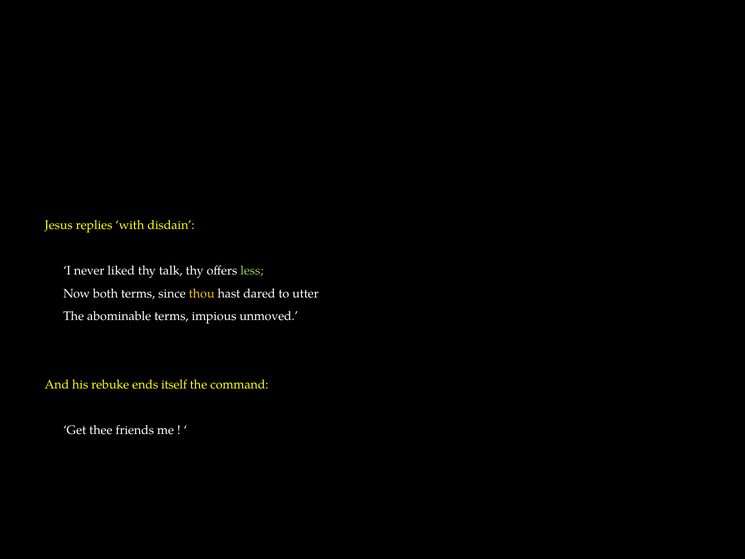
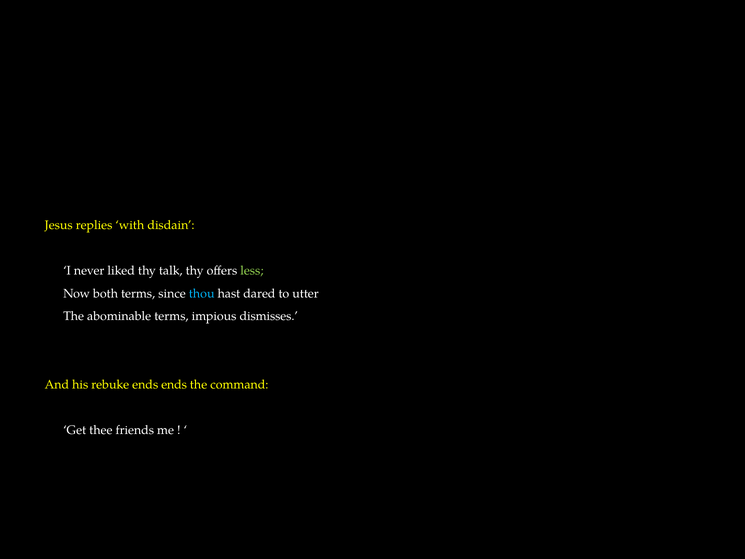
thou colour: yellow -> light blue (202, 293)
unmoved: unmoved -> dismisses (269, 316)
ends itself: itself -> ends (174, 385)
